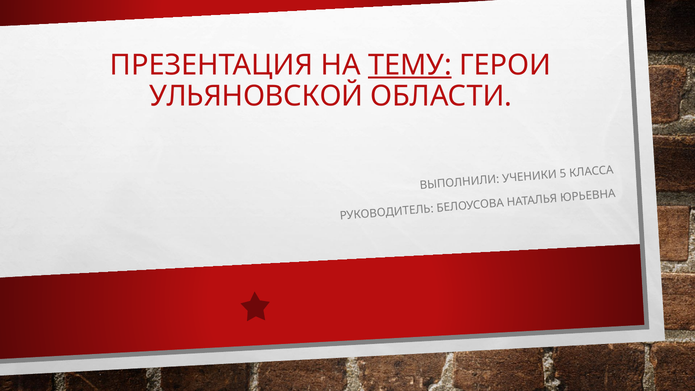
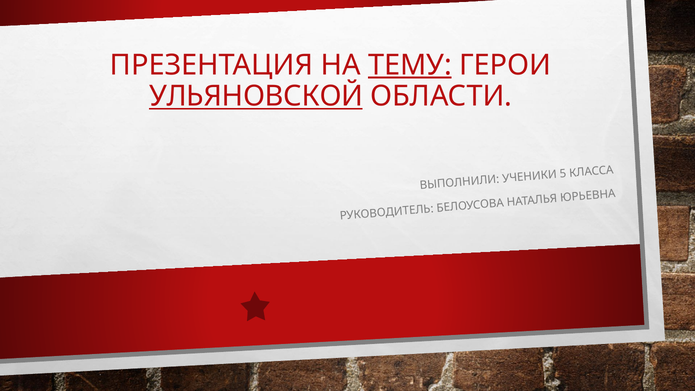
УЛЬЯНОВСКОЙ underline: none -> present (256, 96)
